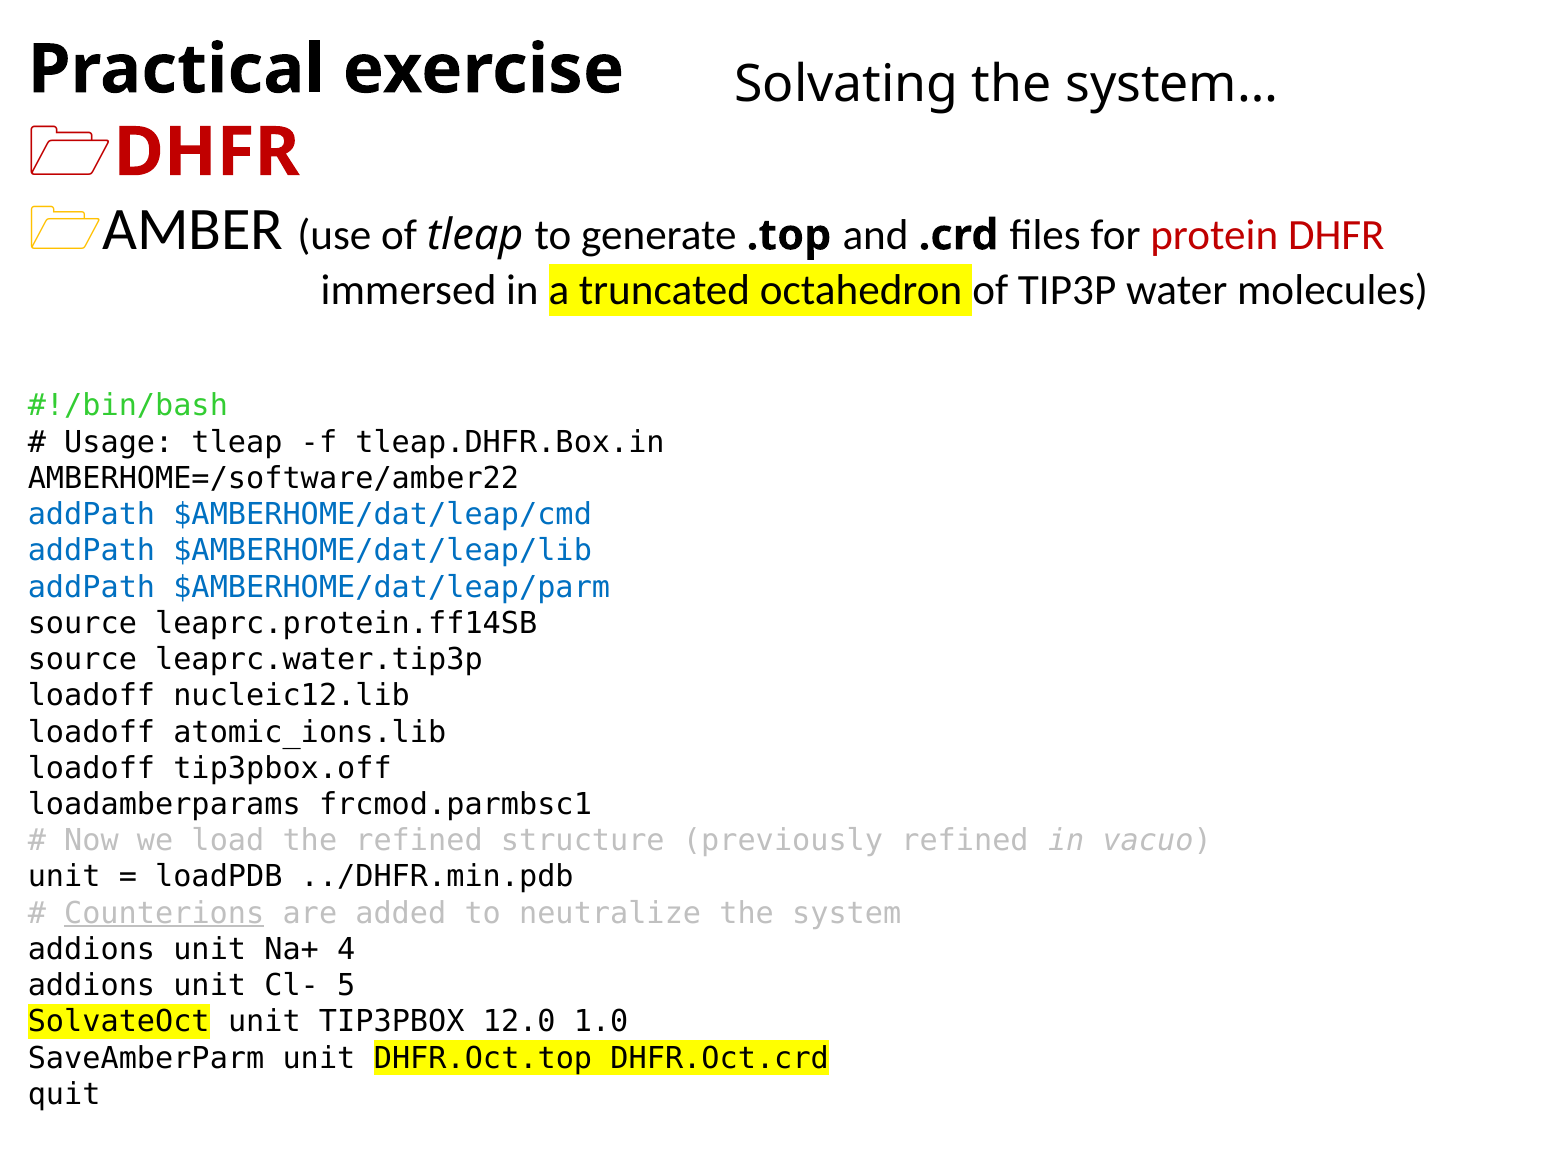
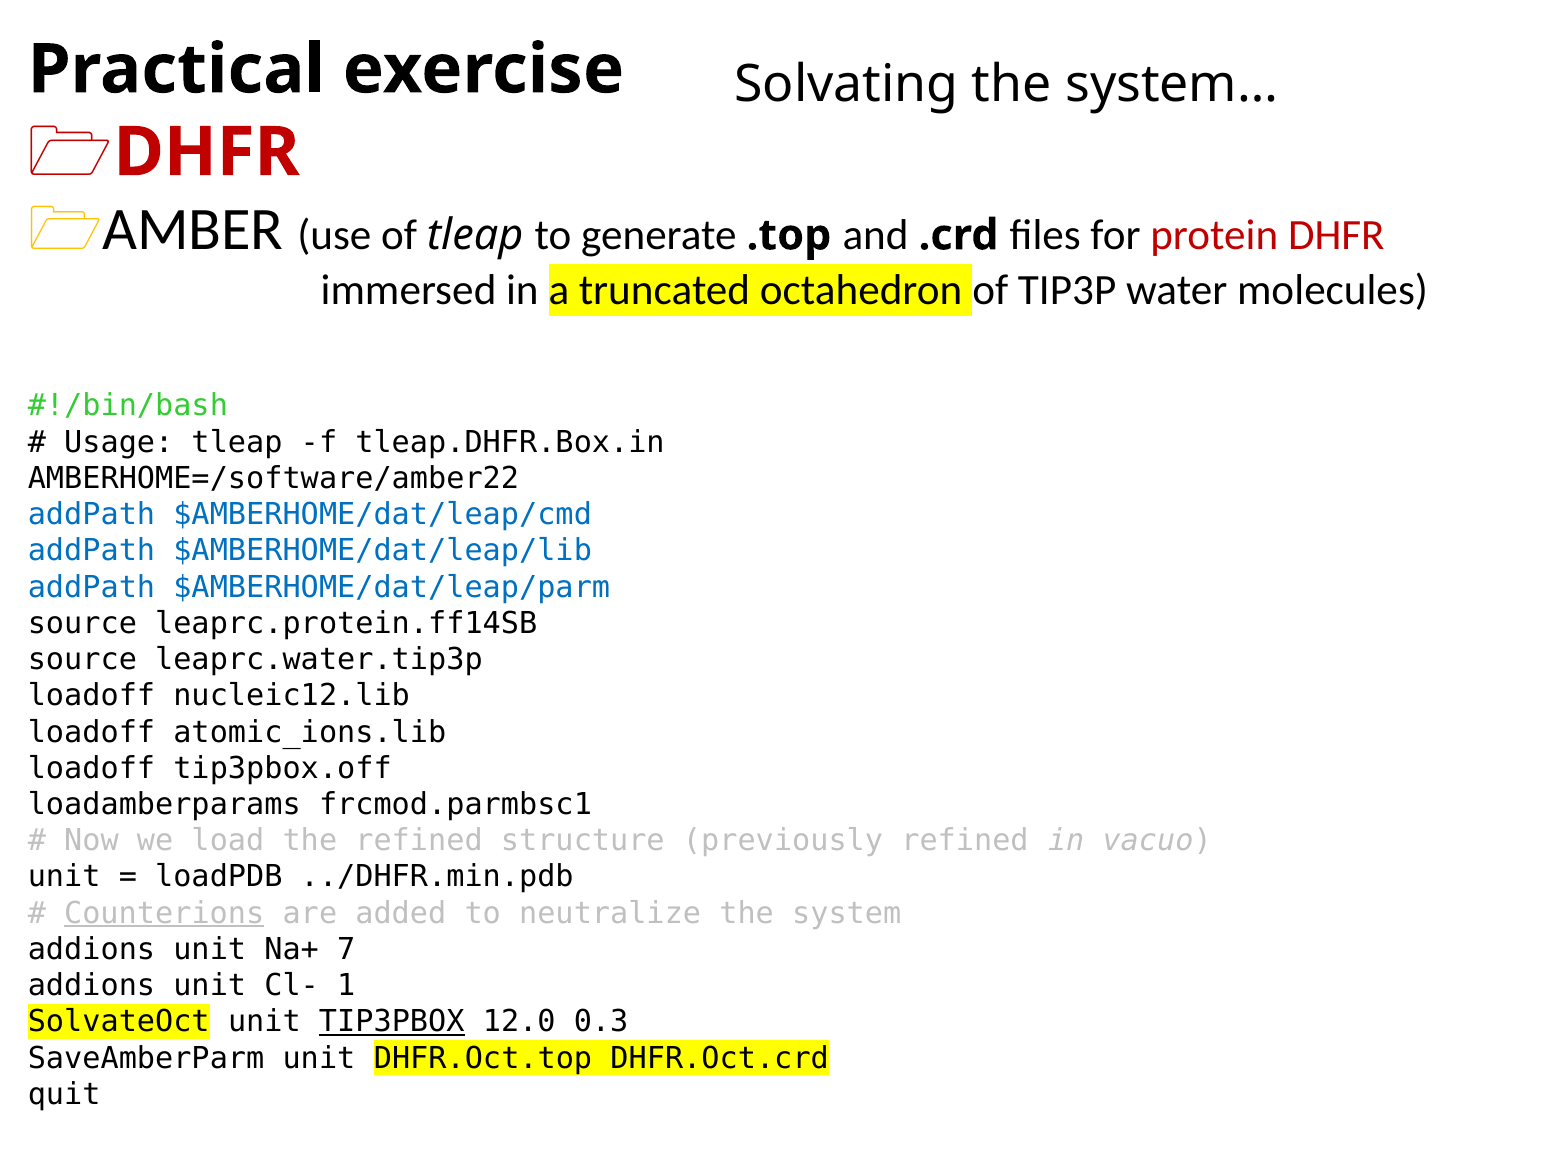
4: 4 -> 7 (346, 949)
5: 5 -> 1 (346, 986)
TIP3PBOX underline: none -> present (392, 1022)
1.0: 1.0 -> 0.3 (601, 1022)
